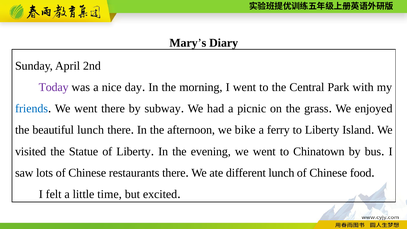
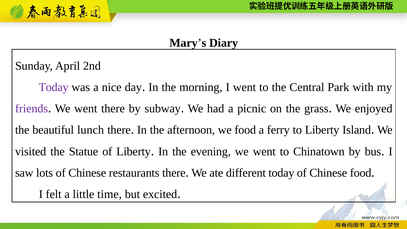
friends colour: blue -> purple (32, 109)
we bike: bike -> food (245, 130)
different lunch: lunch -> today (281, 173)
